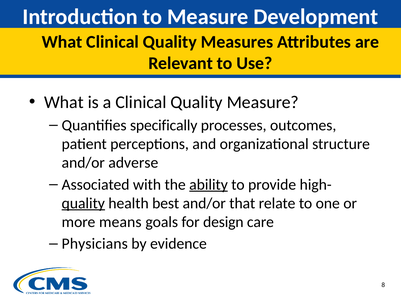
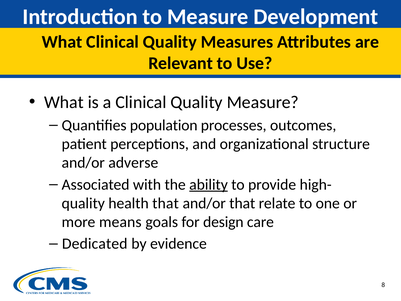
specifically: specifically -> population (164, 125)
quality underline: present -> none (83, 203)
health best: best -> that (166, 203)
Physicians: Physicians -> Dedicated (95, 244)
